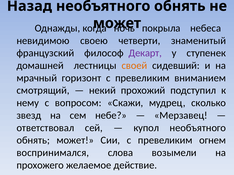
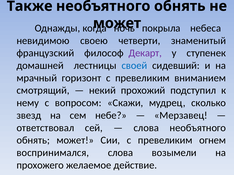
Назад: Назад -> Также (30, 6)
своей colour: orange -> blue (134, 66)
купол: купол -> слова (146, 128)
